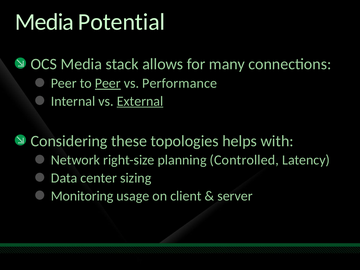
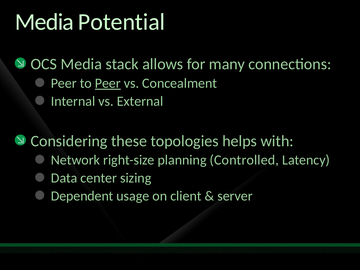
Performance: Performance -> Concealment (180, 83)
External underline: present -> none (140, 101)
Monitoring: Monitoring -> Dependent (82, 196)
